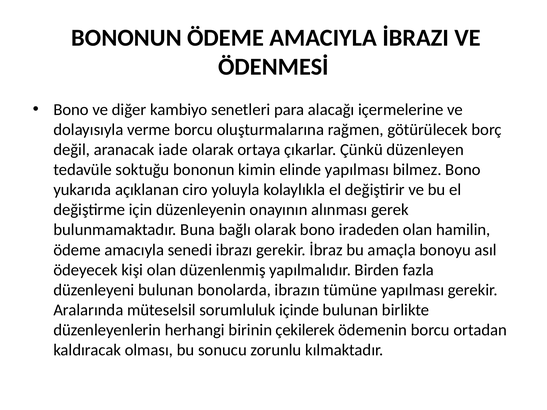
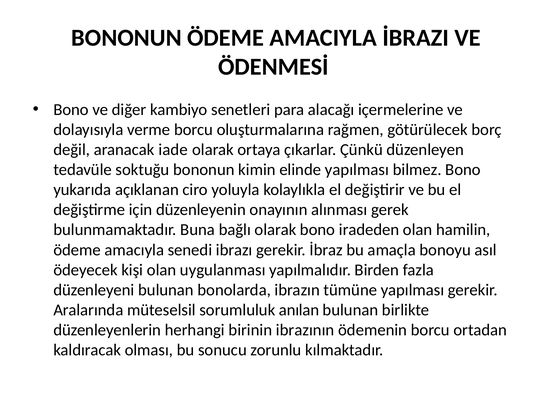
düzenlenmiş: düzenlenmiş -> uygulanması (223, 270)
içinde: içinde -> anılan (299, 310)
çekilerek: çekilerek -> ibrazının (305, 330)
